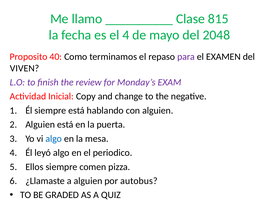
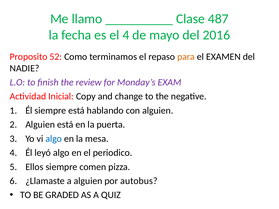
815: 815 -> 487 (218, 19)
2048: 2048 -> 2016 (216, 35)
40: 40 -> 52 (56, 57)
para colour: purple -> orange (186, 57)
VIVEN: VIVEN -> NADIE (25, 68)
